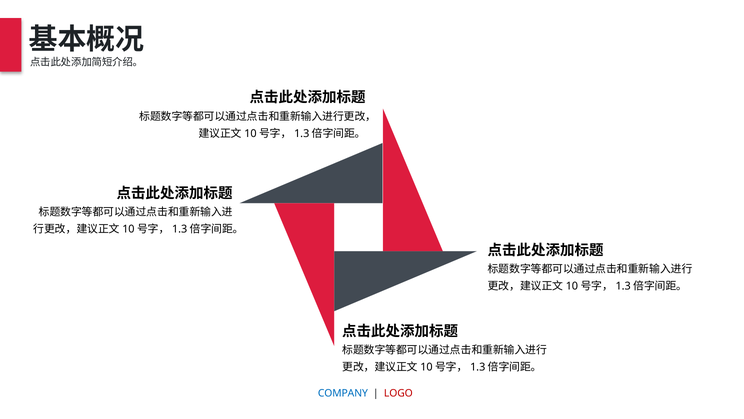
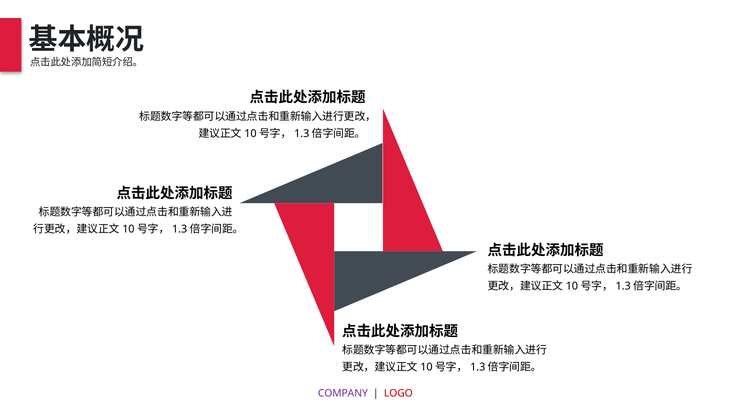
COMPANY colour: blue -> purple (343, 393)
